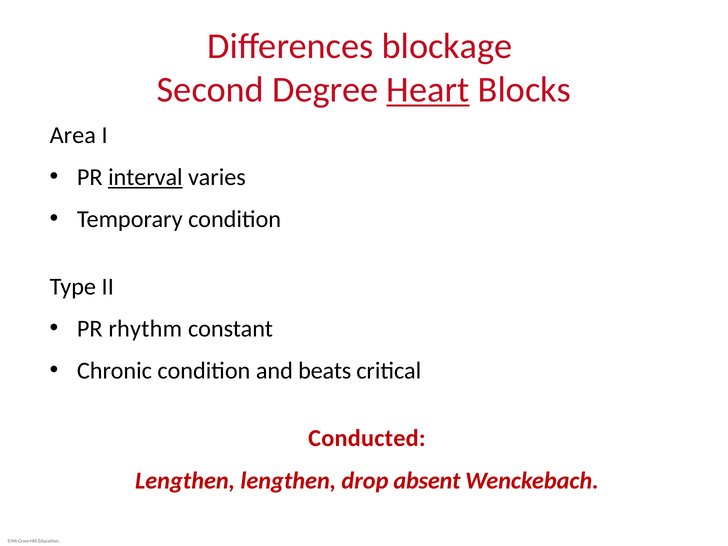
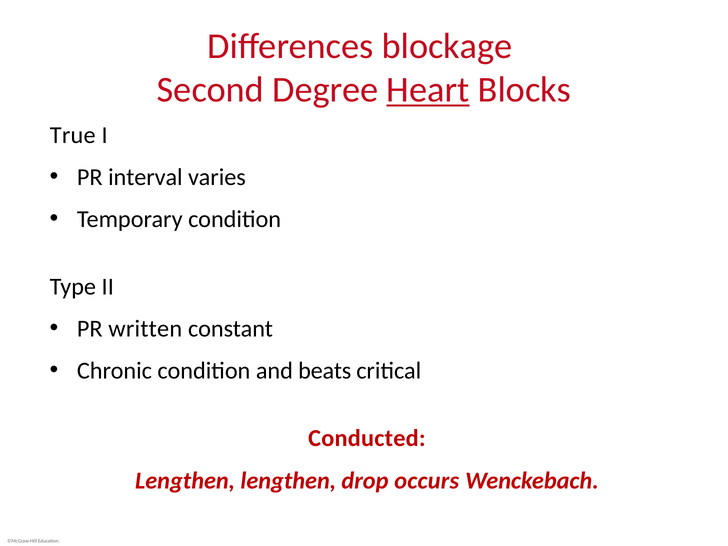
Area: Area -> True (73, 135)
interval underline: present -> none (145, 177)
rhythm: rhythm -> written (145, 329)
absent: absent -> occurs (427, 480)
